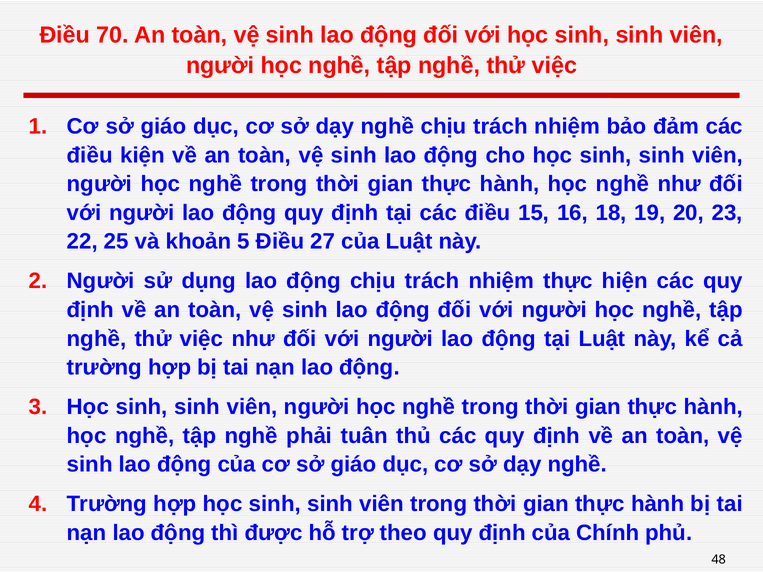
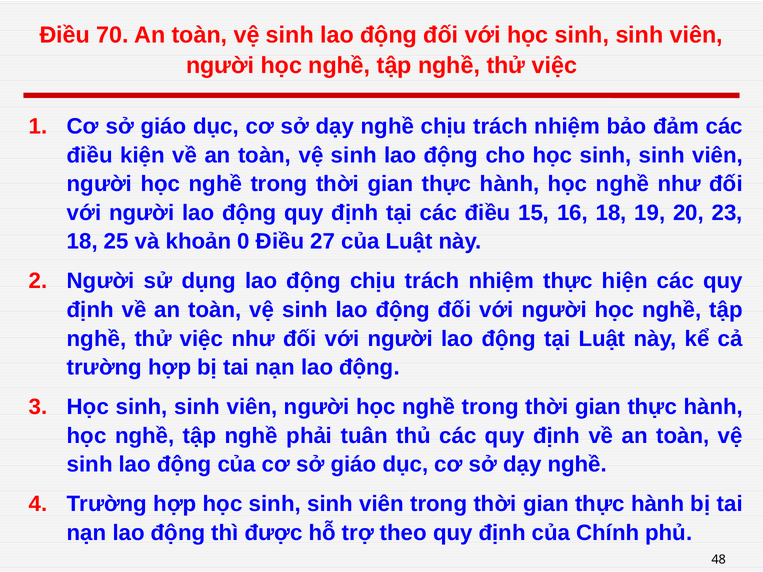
22: 22 -> 18 (82, 242)
5: 5 -> 0 (244, 242)
